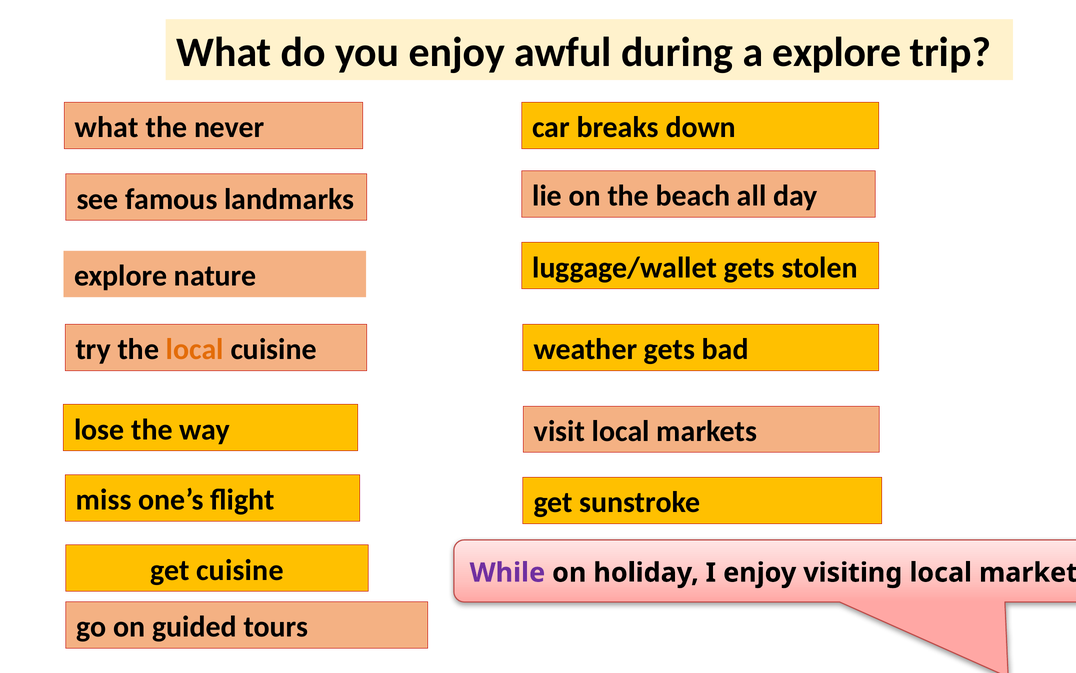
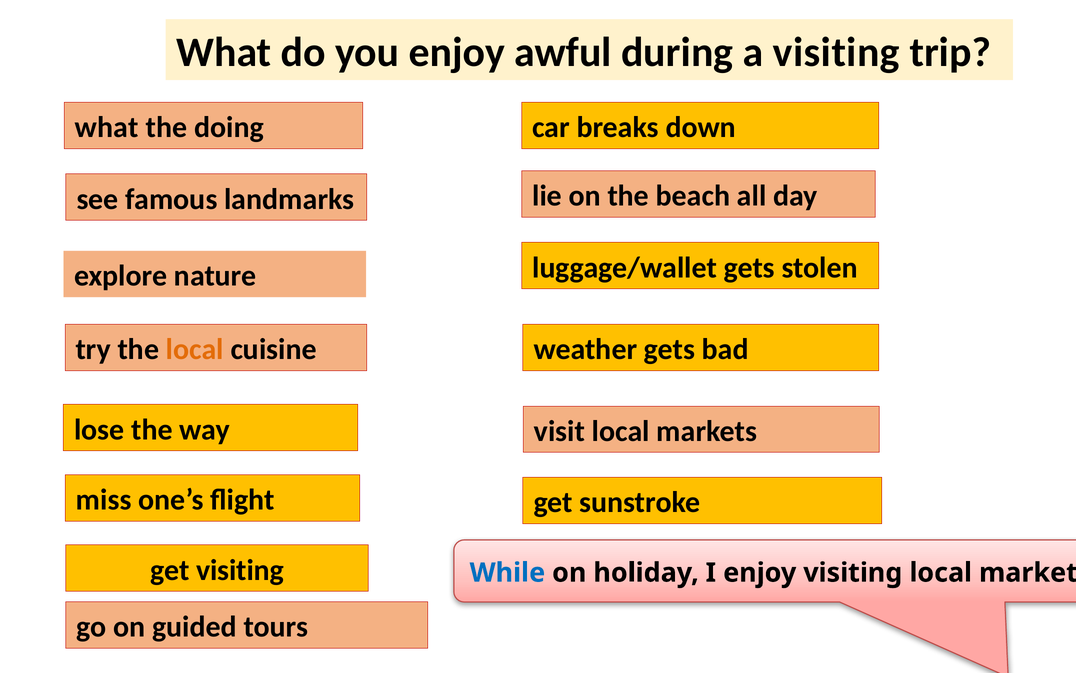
a explore: explore -> visiting (836, 53)
never: never -> doing (229, 128)
get cuisine: cuisine -> visiting (240, 570)
While colour: purple -> blue (507, 572)
